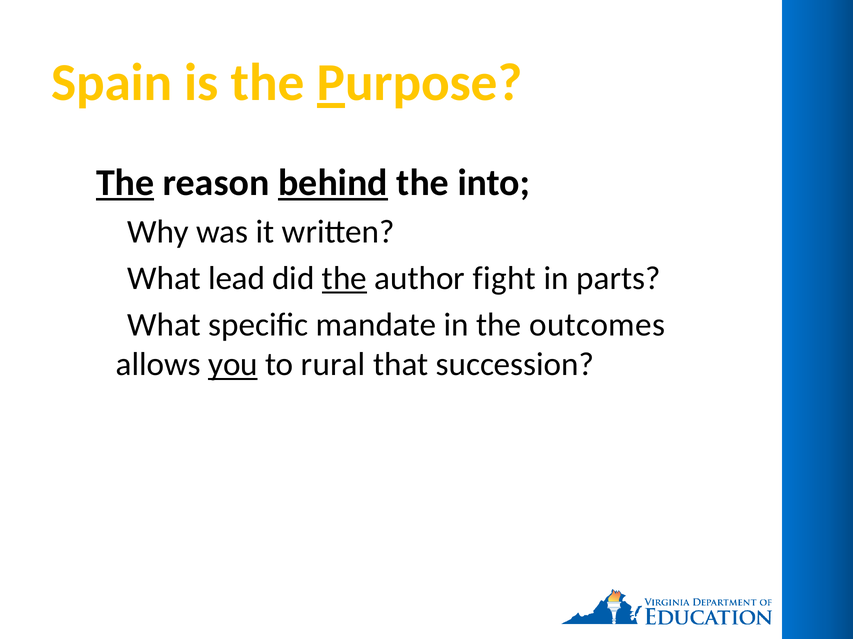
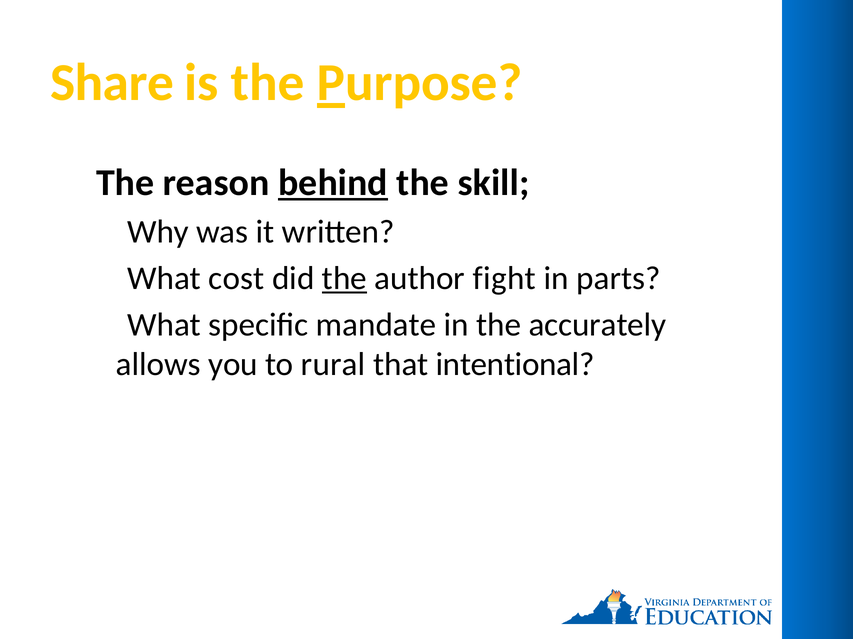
Spain: Spain -> Share (112, 83)
The underline: present -> none (125, 183)
into: into -> skill (494, 183)
lead: lead -> cost (236, 279)
outcomes: outcomes -> accurately (597, 325)
you underline: present -> none (233, 365)
succession: succession -> intentional (515, 365)
